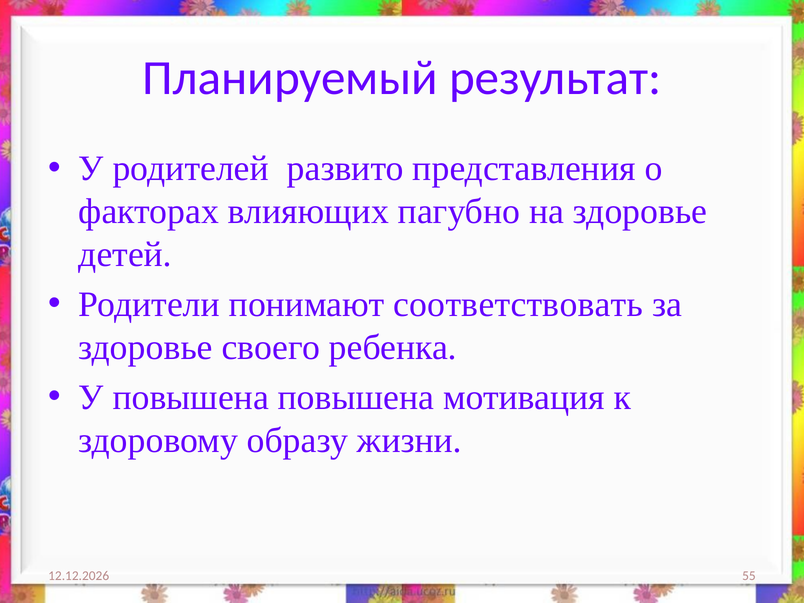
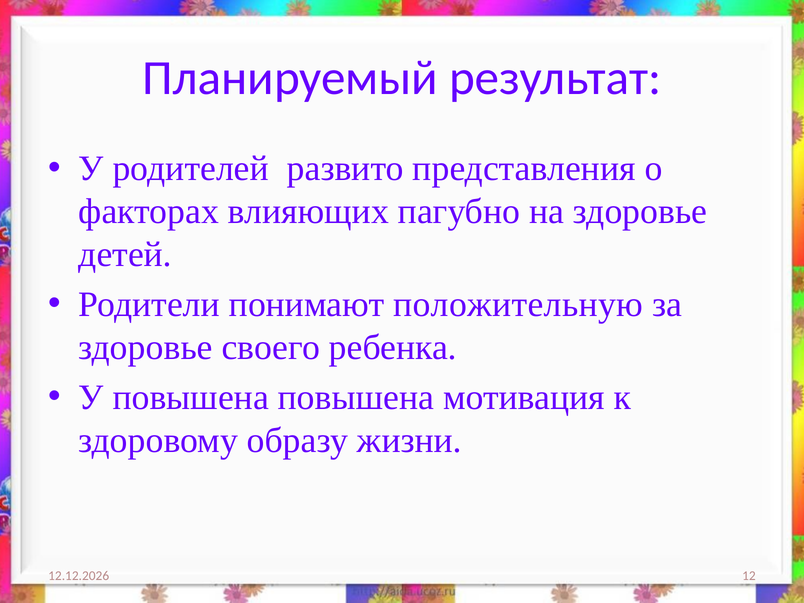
соответствовать: соответствовать -> положительную (518, 304)
55: 55 -> 12 (749, 576)
